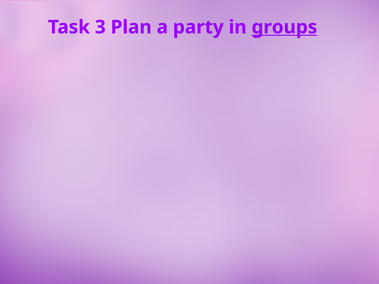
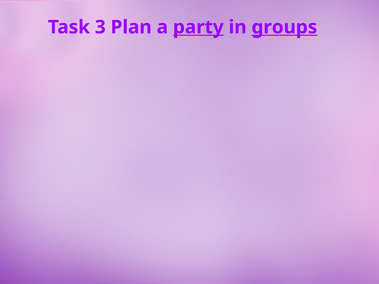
party underline: none -> present (198, 27)
